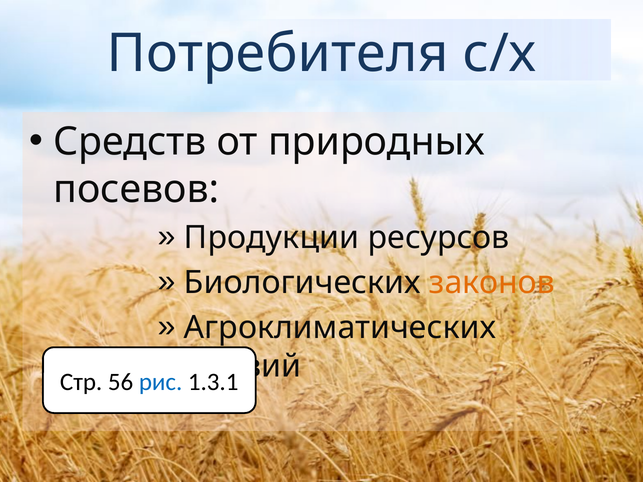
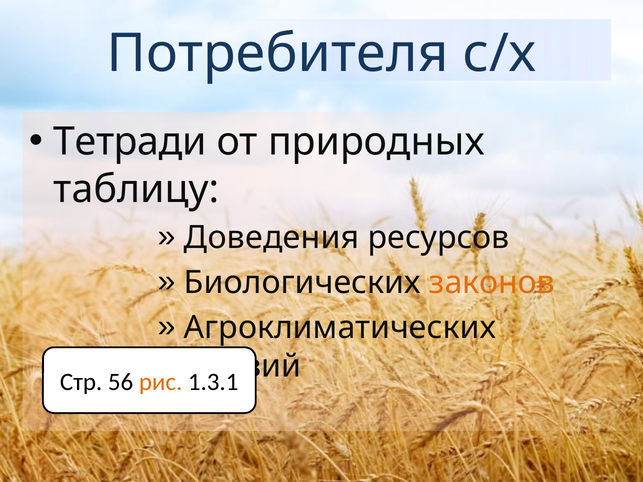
Средств: Средств -> Тетради (130, 142)
посевов: посевов -> таблицу (136, 189)
Продукции: Продукции -> Доведения (272, 238)
рис colour: blue -> orange (161, 382)
